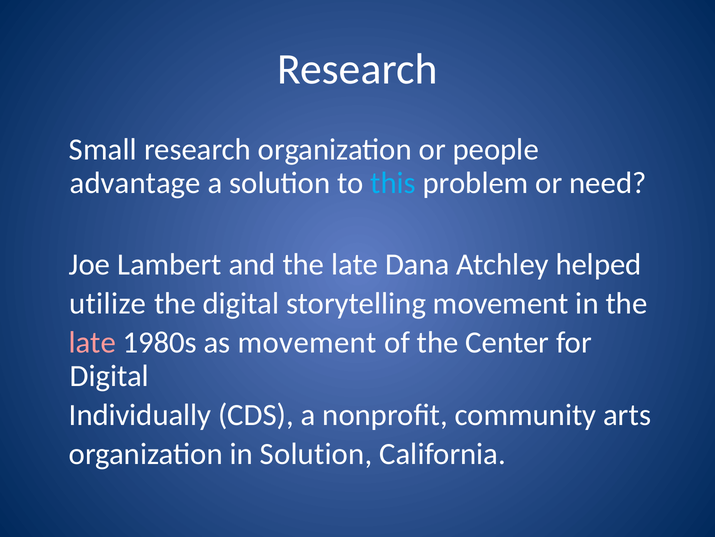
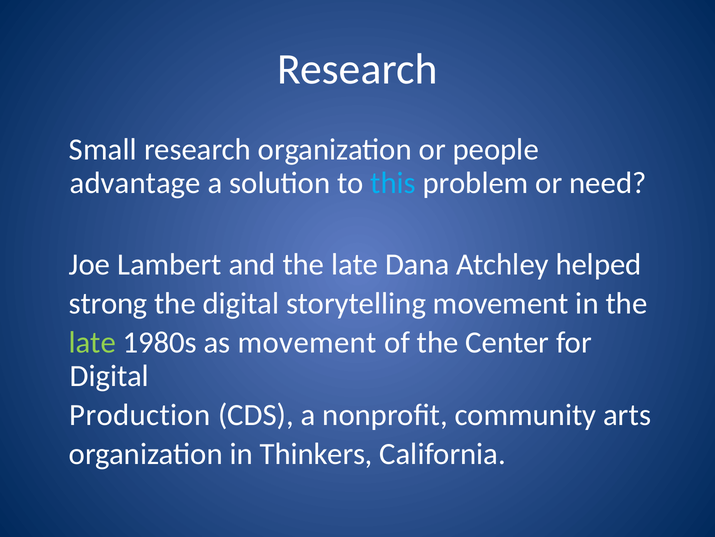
utilize: utilize -> strong (108, 303)
late colour: pink -> light green (92, 342)
Individually: Individually -> Production (140, 415)
in Solution: Solution -> Thinkers (316, 453)
